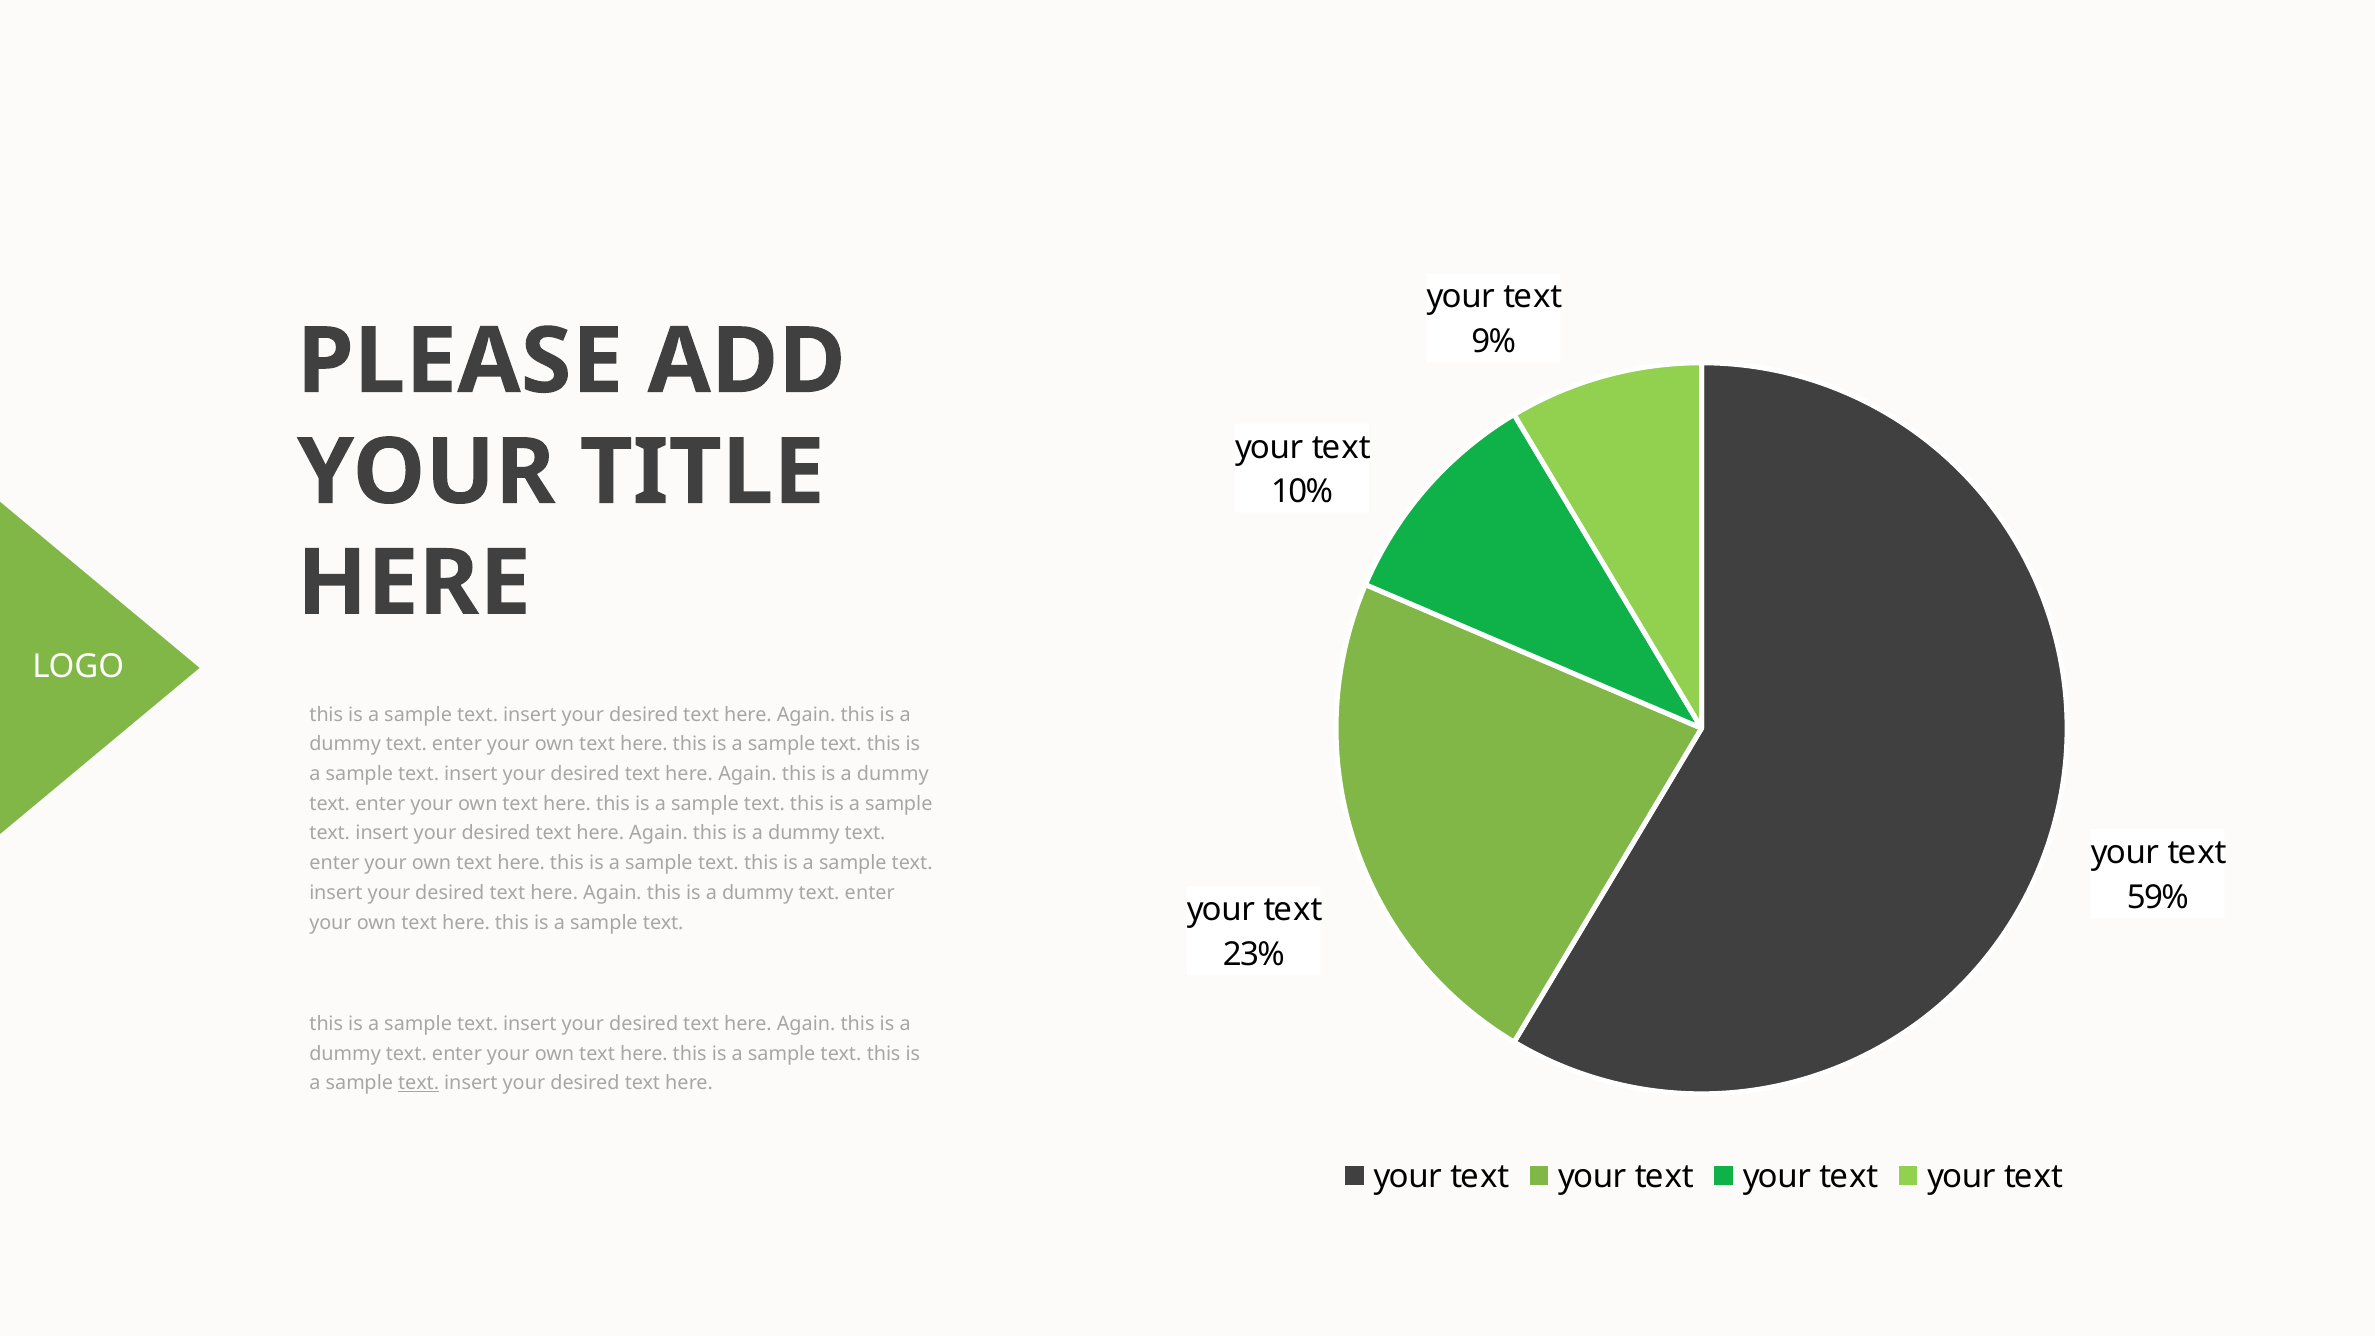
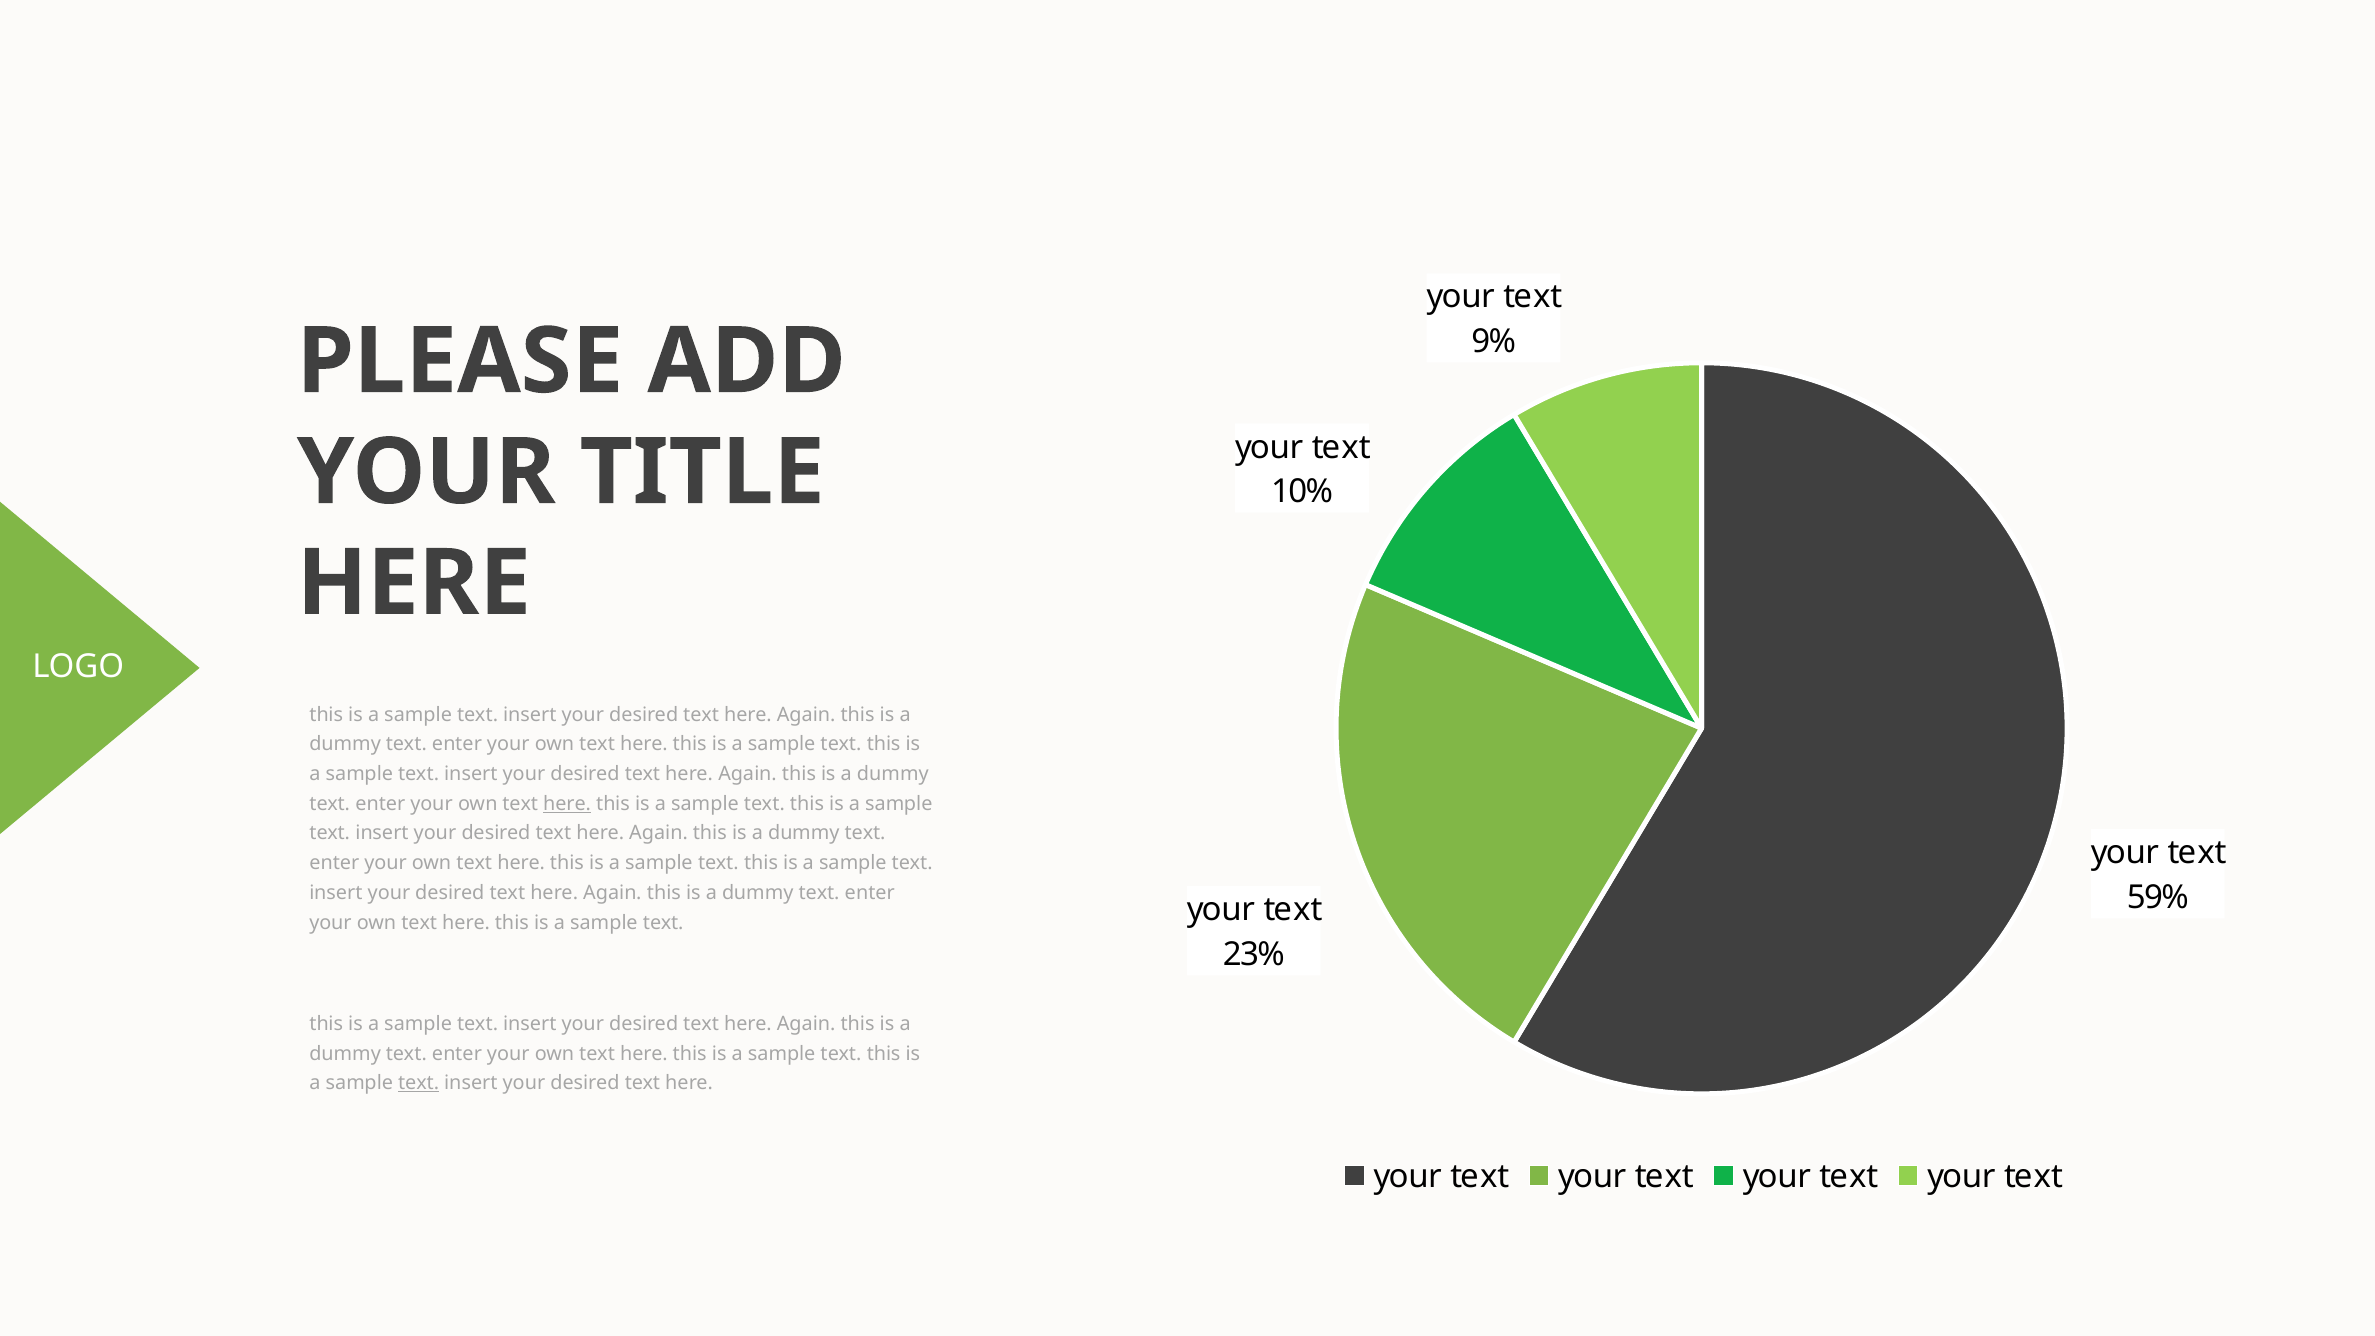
here underline: none -> present (567, 804)
